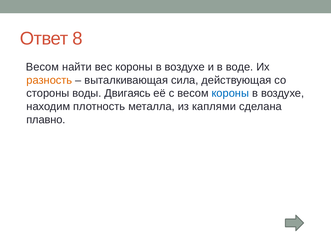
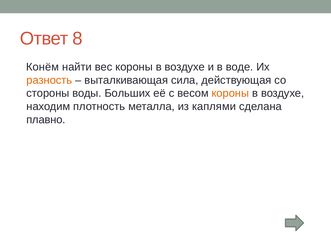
Весом: Весом -> Конём (43, 67)
Двигаясь: Двигаясь -> Больших (127, 93)
короны colour: blue -> orange (230, 93)
